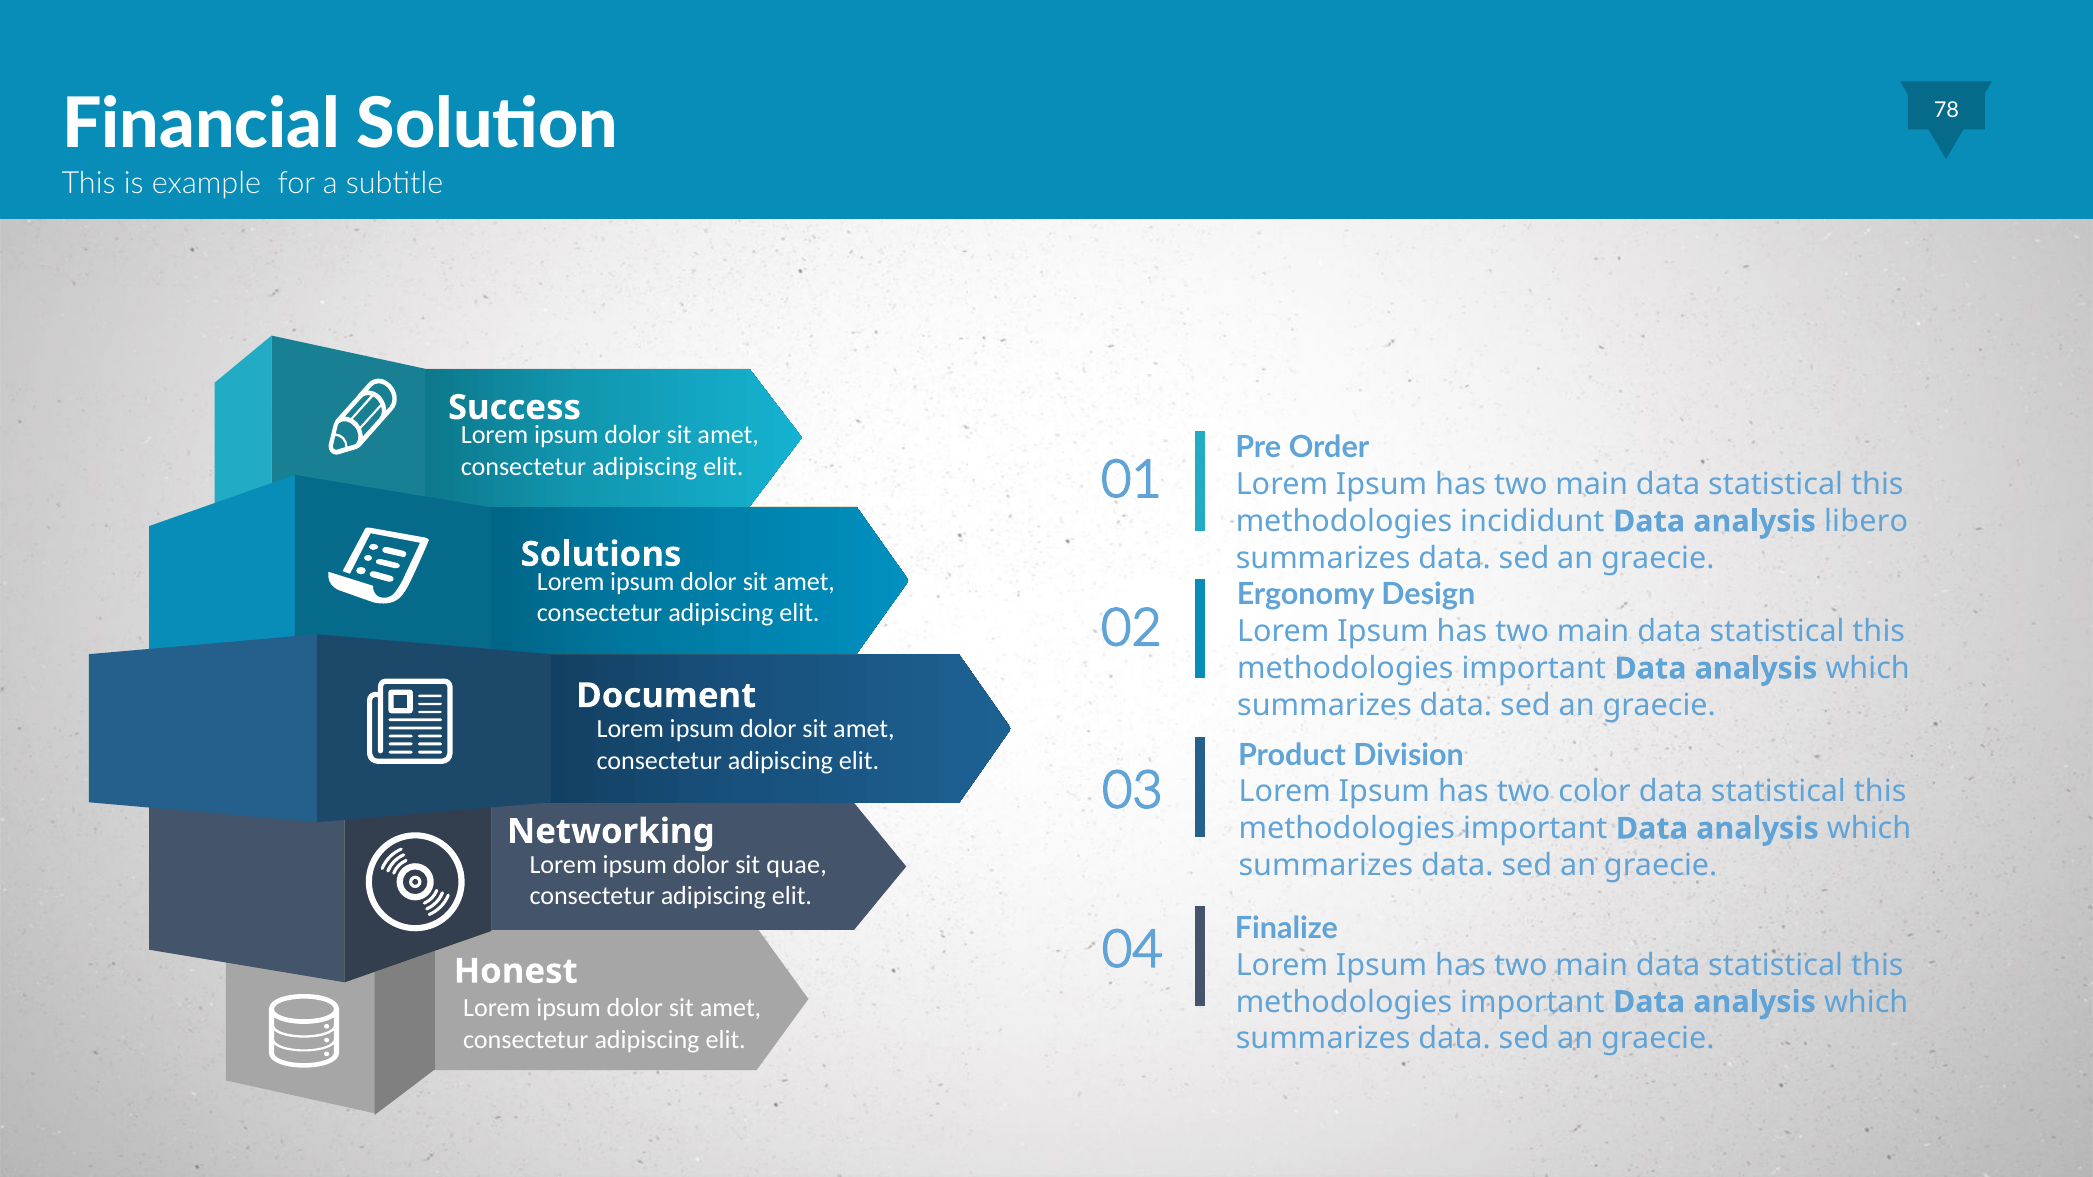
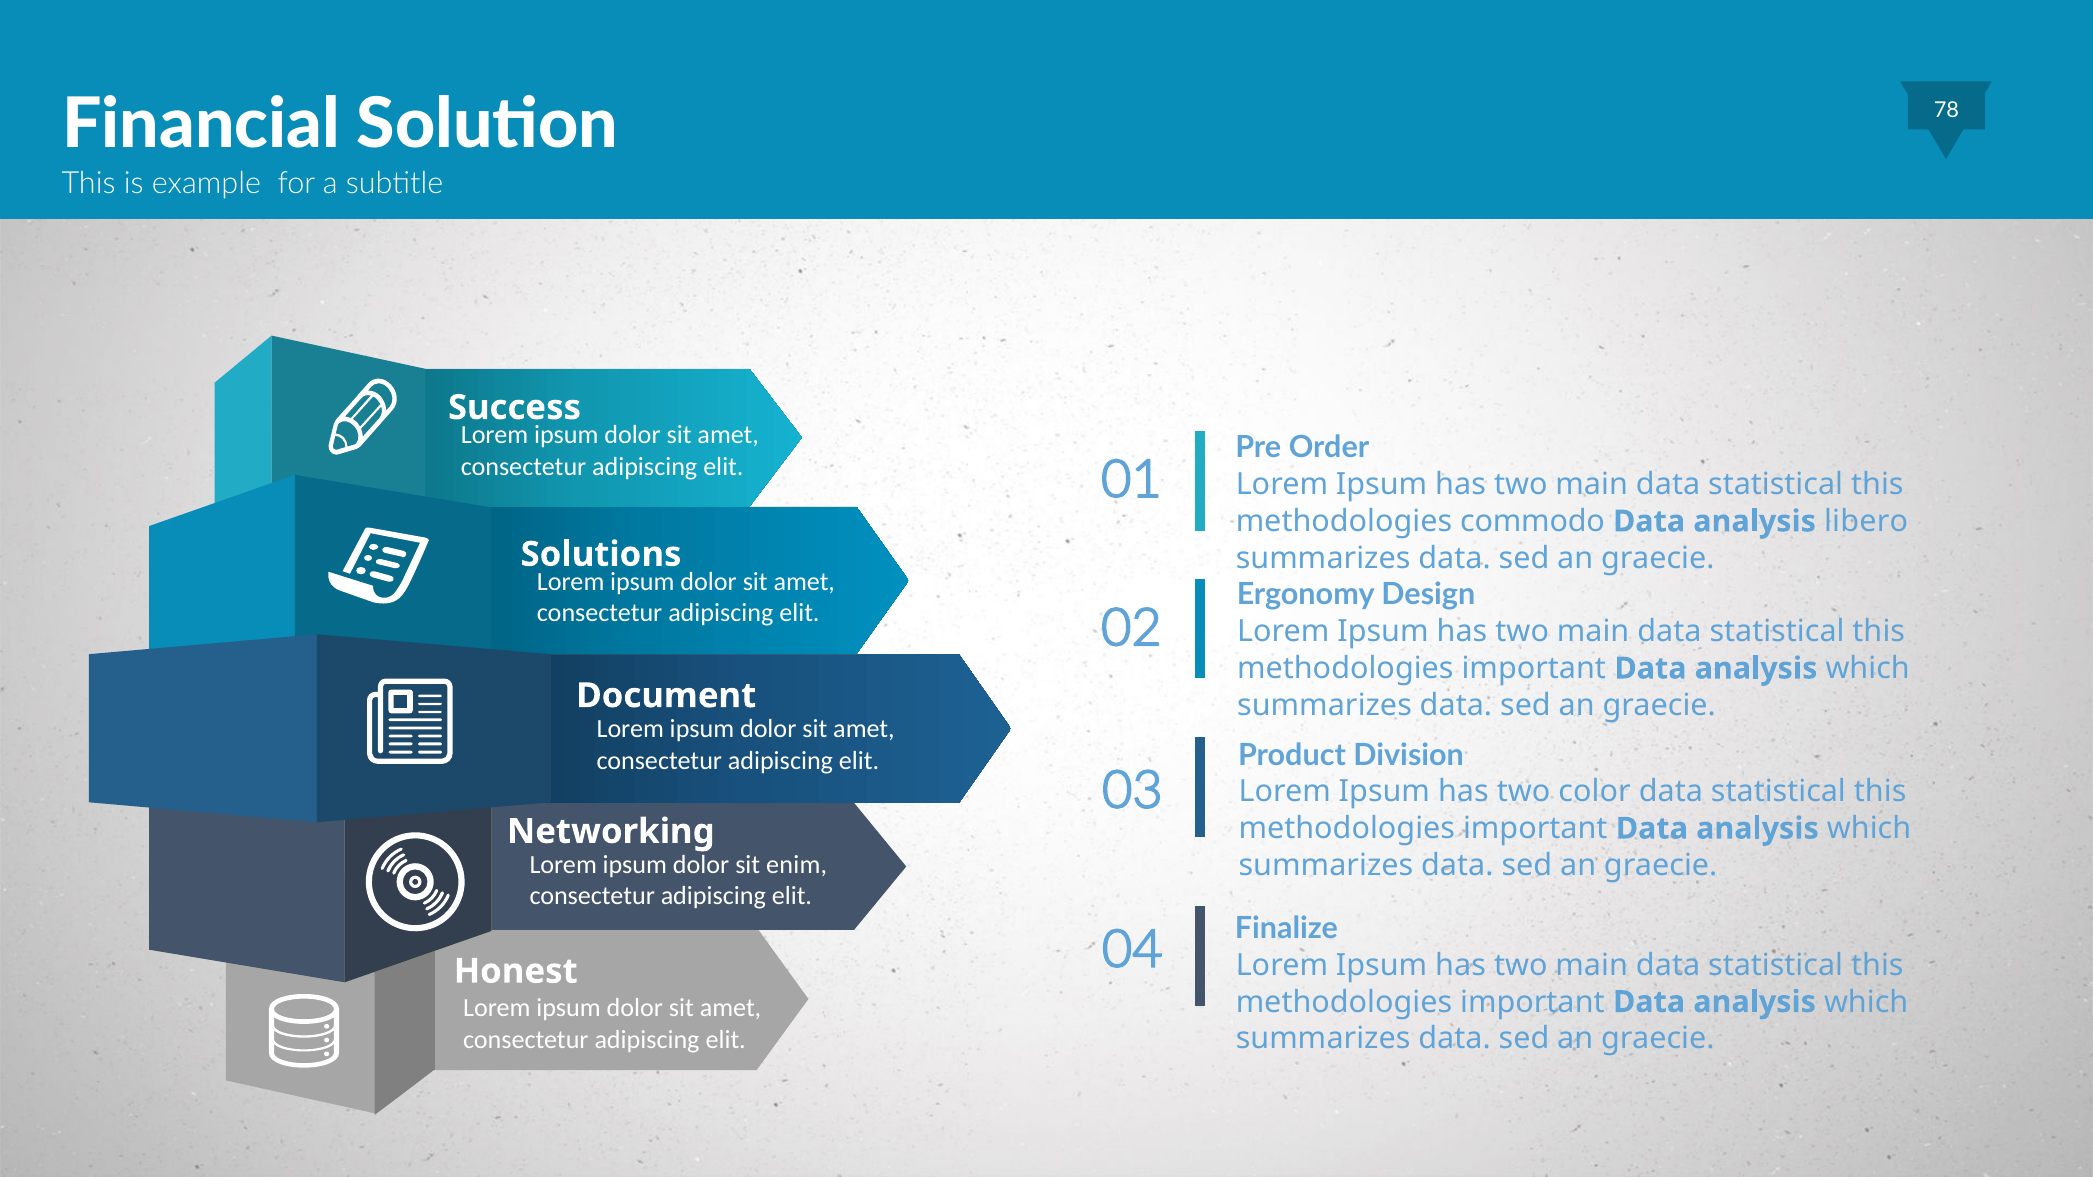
incididunt: incididunt -> commodo (1533, 522)
quae: quae -> enim (797, 865)
